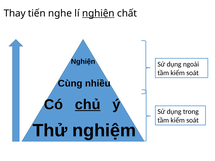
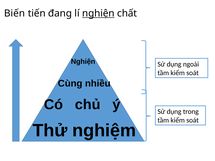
Thay: Thay -> Biến (15, 13)
nghe: nghe -> đang (60, 13)
chủ underline: present -> none (88, 105)
